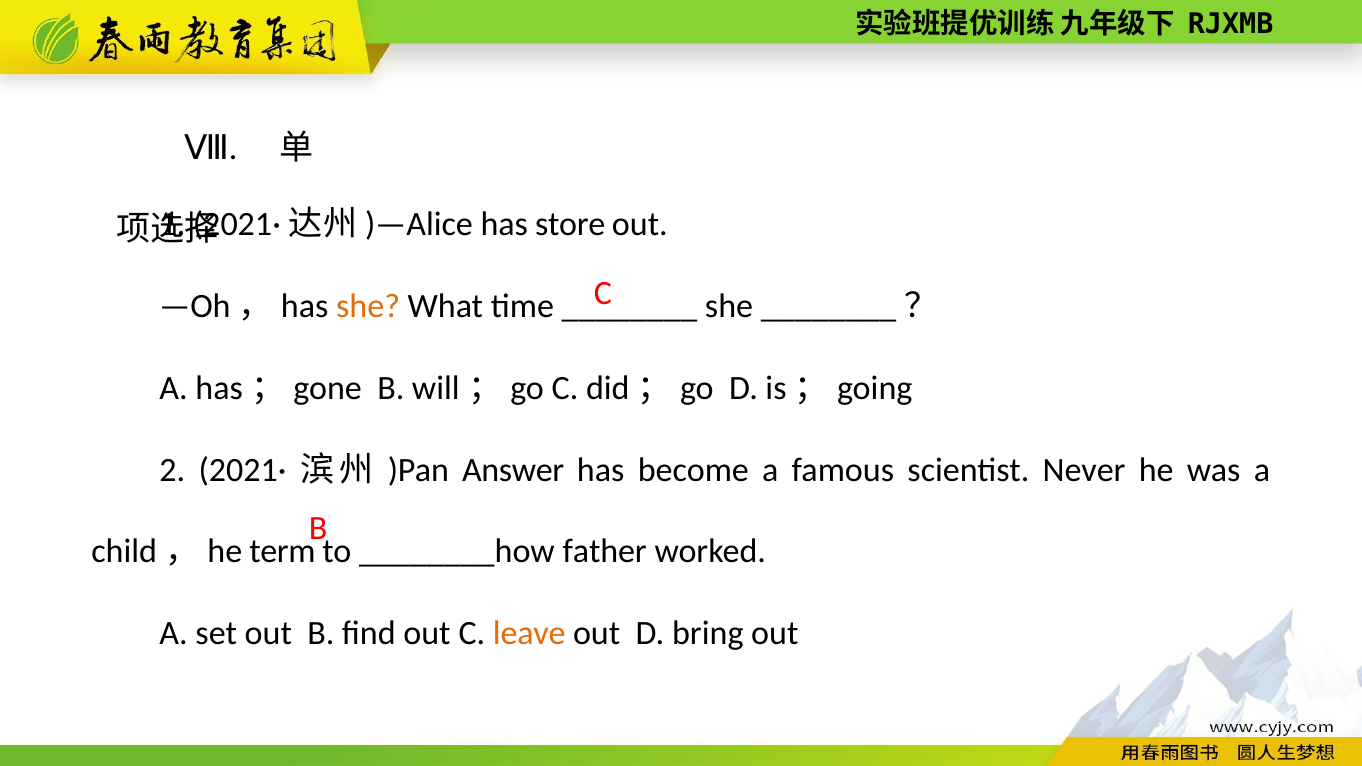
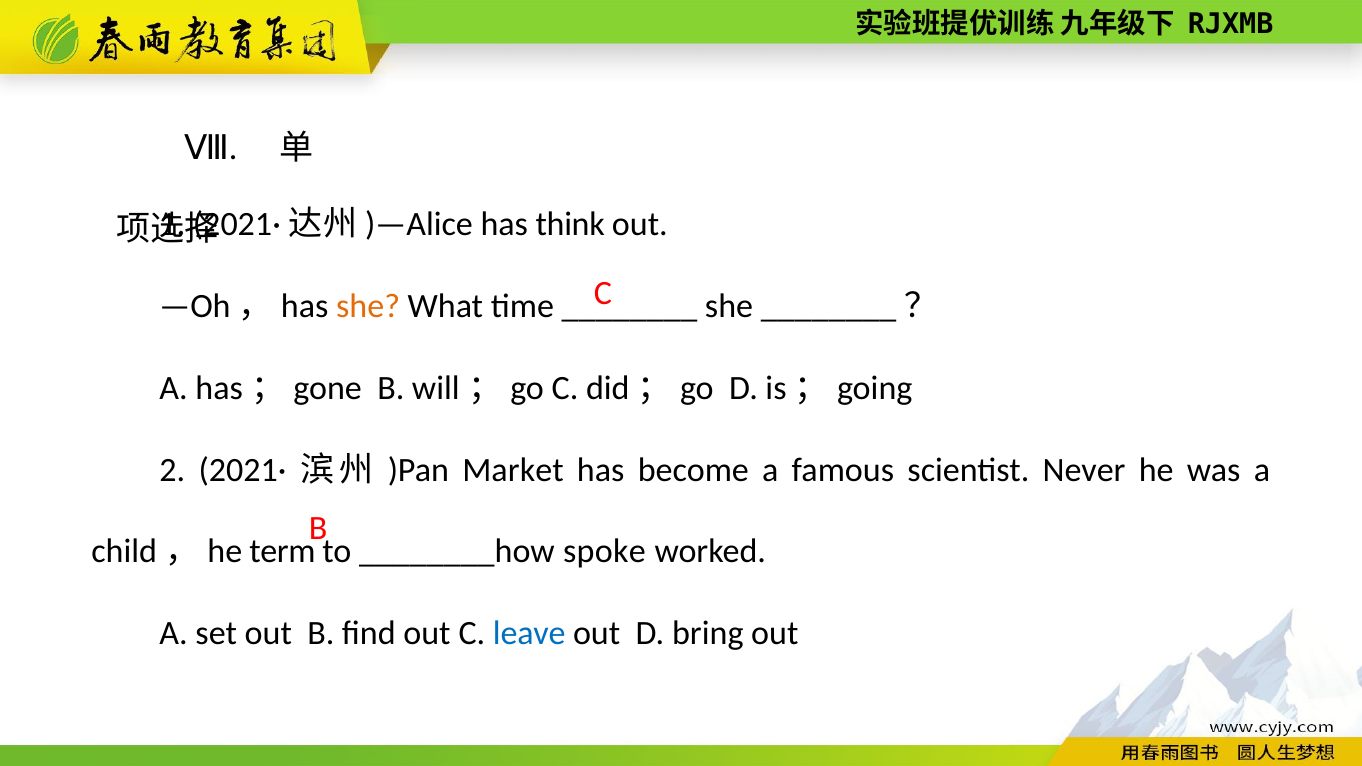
store: store -> think (570, 225)
Answer: Answer -> Market (513, 470)
father: father -> spoke (604, 552)
leave colour: orange -> blue (529, 633)
